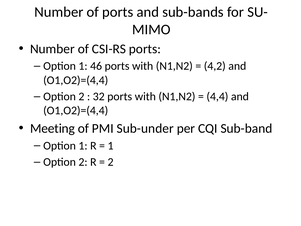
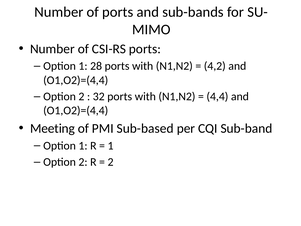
46: 46 -> 28 (96, 66)
Sub-under: Sub-under -> Sub-based (145, 128)
